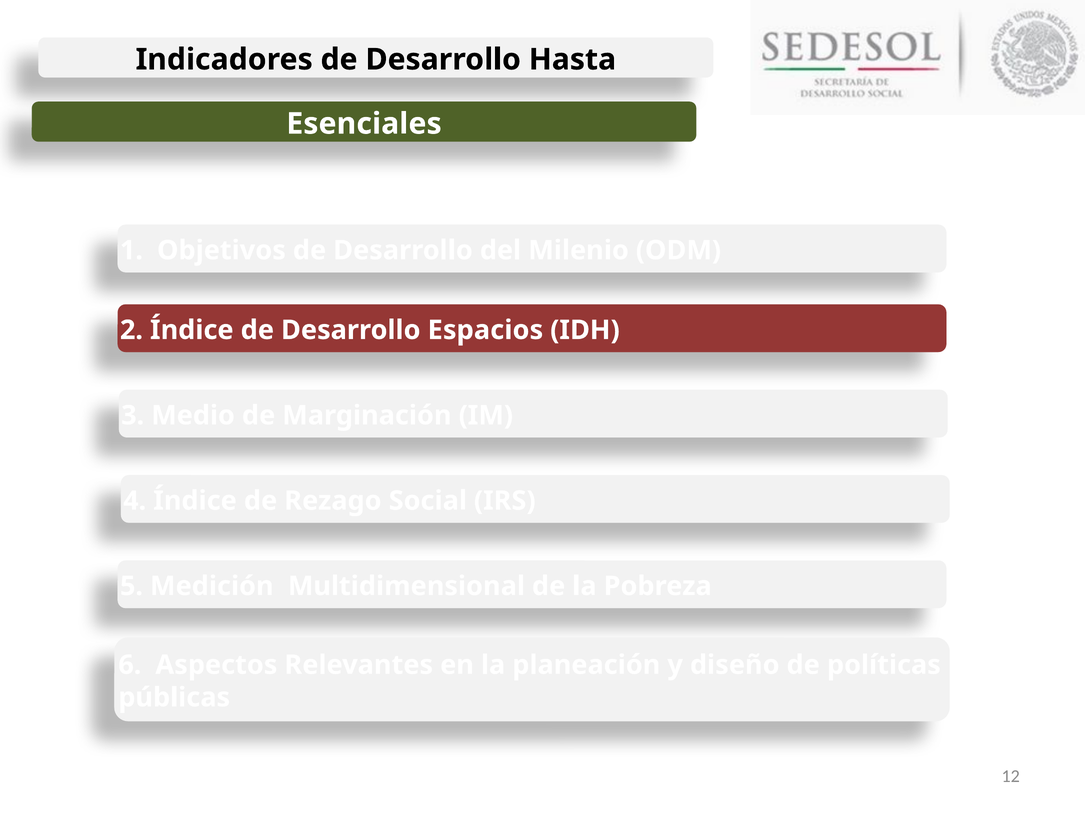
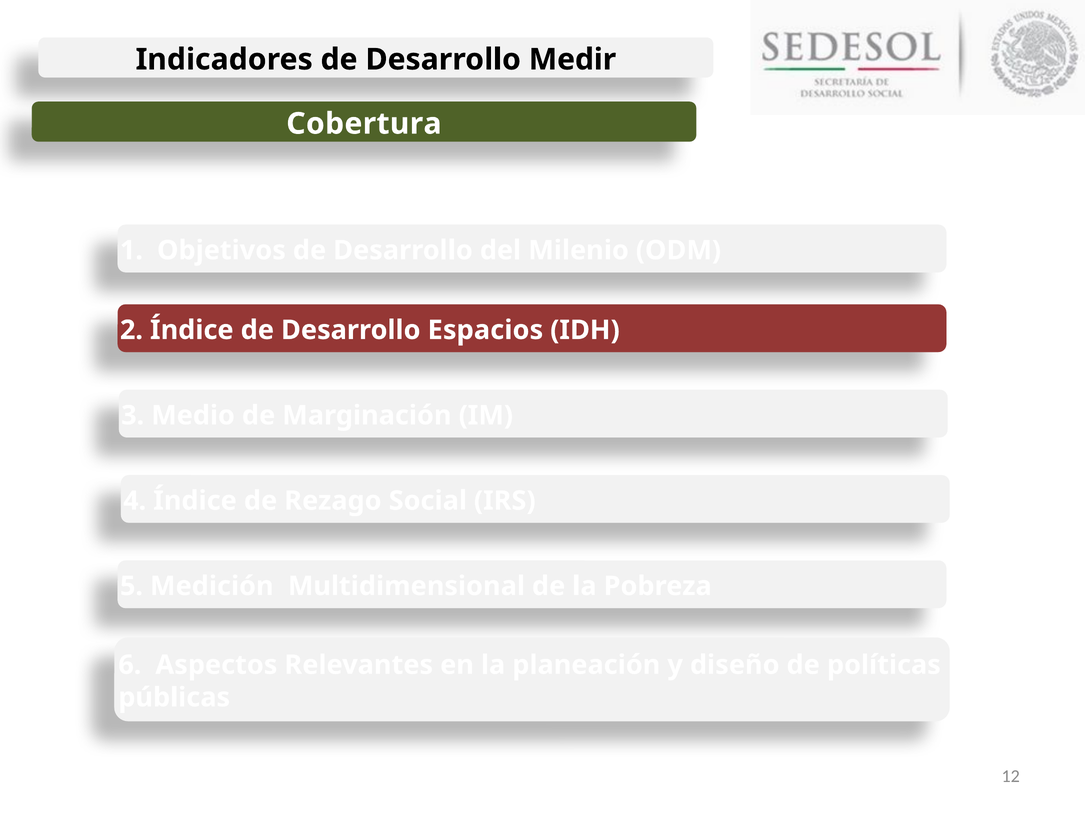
Hasta: Hasta -> Medir (572, 60)
Esenciales: Esenciales -> Cobertura (364, 124)
